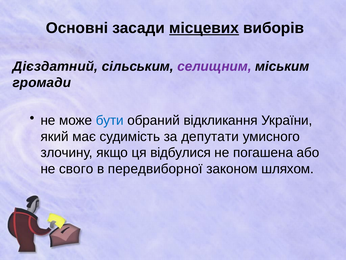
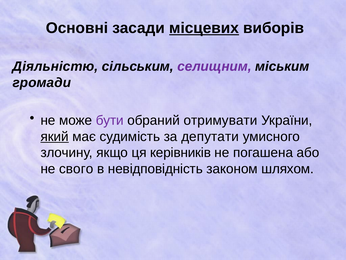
Дієздатний: Дієздатний -> Діяльністю (55, 66)
бути colour: blue -> purple (110, 120)
відкликання: відкликання -> отримувати (221, 120)
який underline: none -> present (55, 136)
відбулися: відбулися -> керівників (181, 152)
передвиборної: передвиборної -> невідповідність (155, 169)
